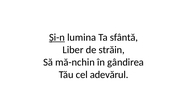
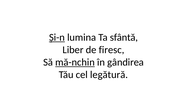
străin: străin -> firesc (112, 50)
mă-nchin underline: none -> present (75, 62)
adevărul: adevărul -> legătură (109, 75)
